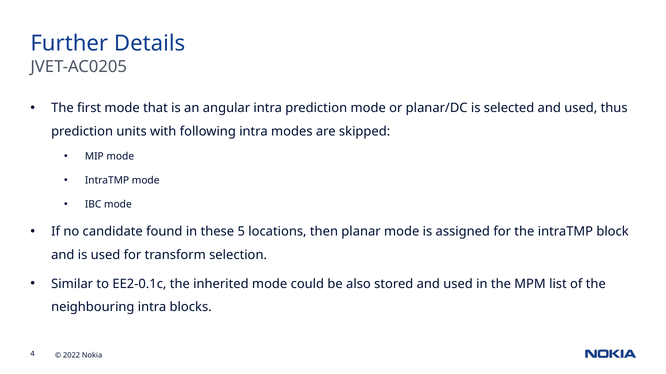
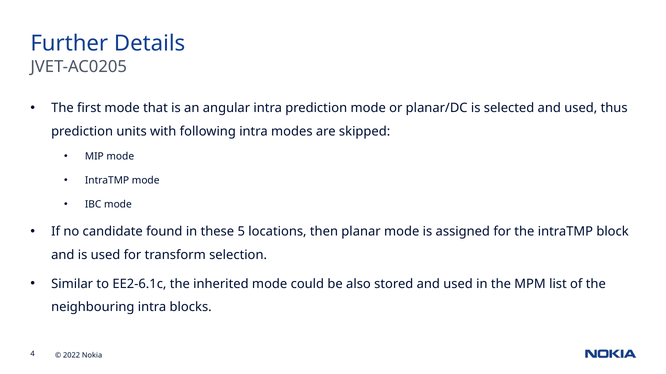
EE2-0.1c: EE2-0.1c -> EE2-6.1c (139, 284)
